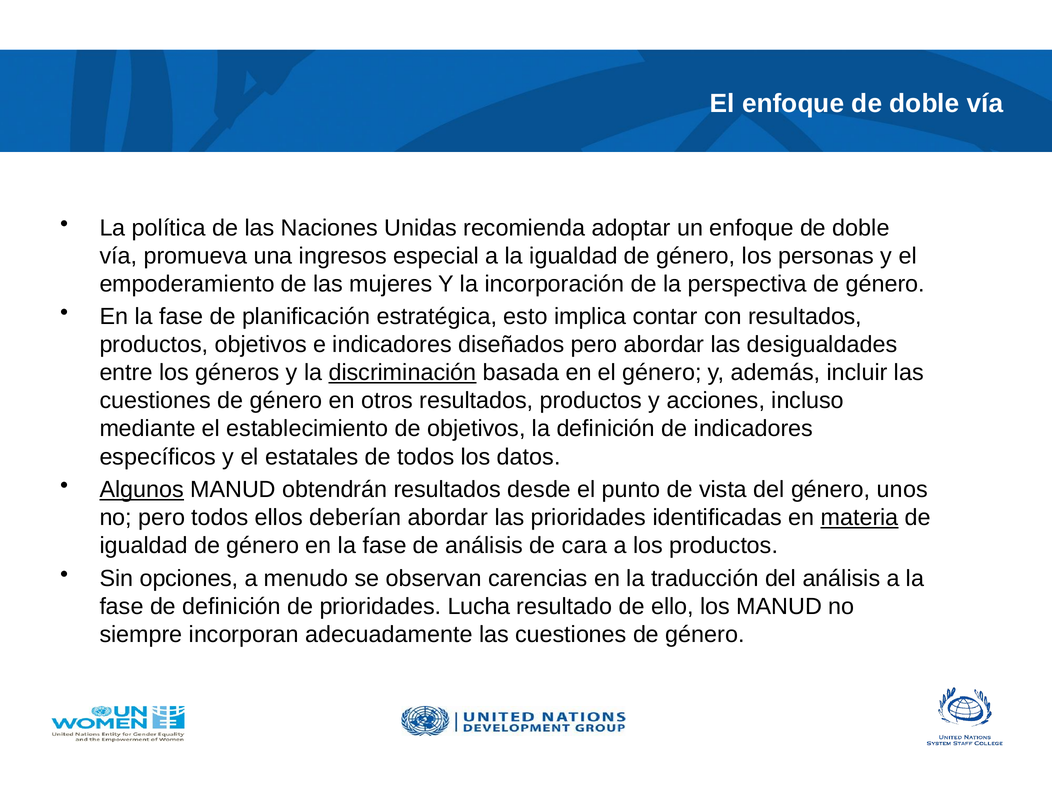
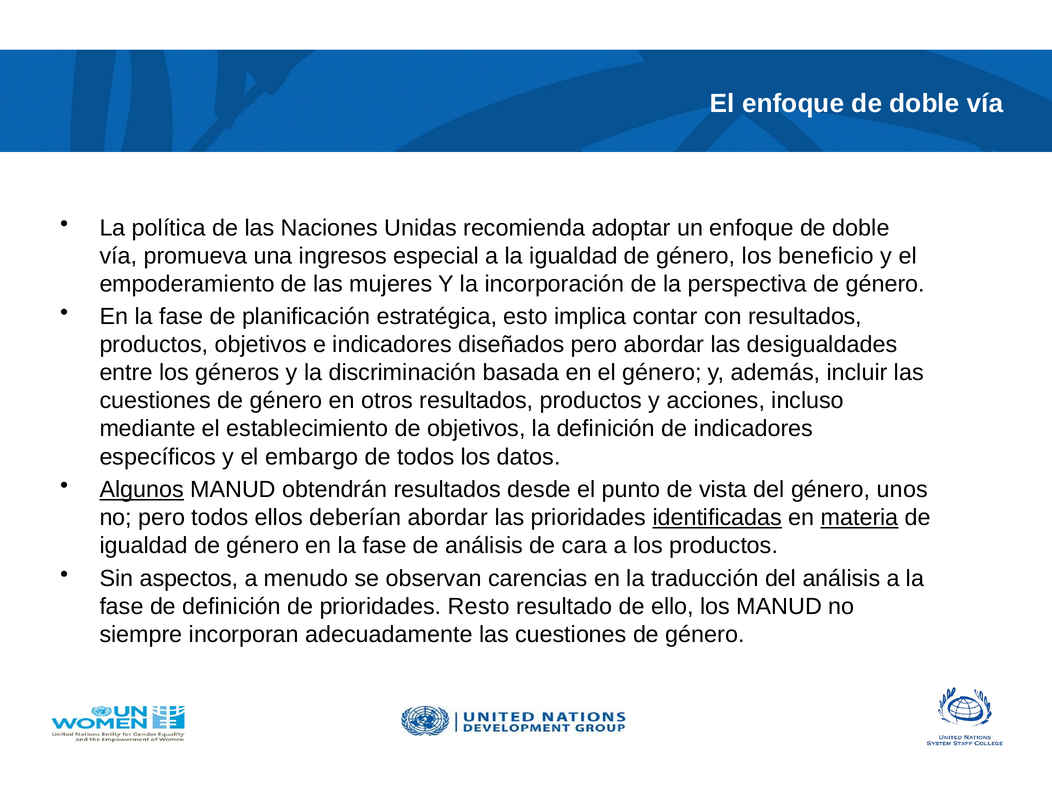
personas: personas -> beneficio (826, 256)
discriminación underline: present -> none (402, 373)
estatales: estatales -> embargo (312, 457)
identificadas underline: none -> present (717, 518)
opciones: opciones -> aspectos (189, 578)
Lucha: Lucha -> Resto (479, 606)
